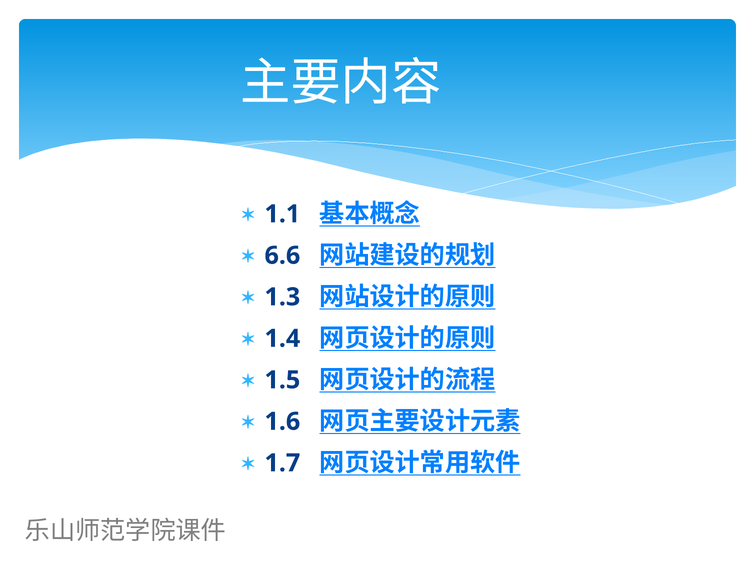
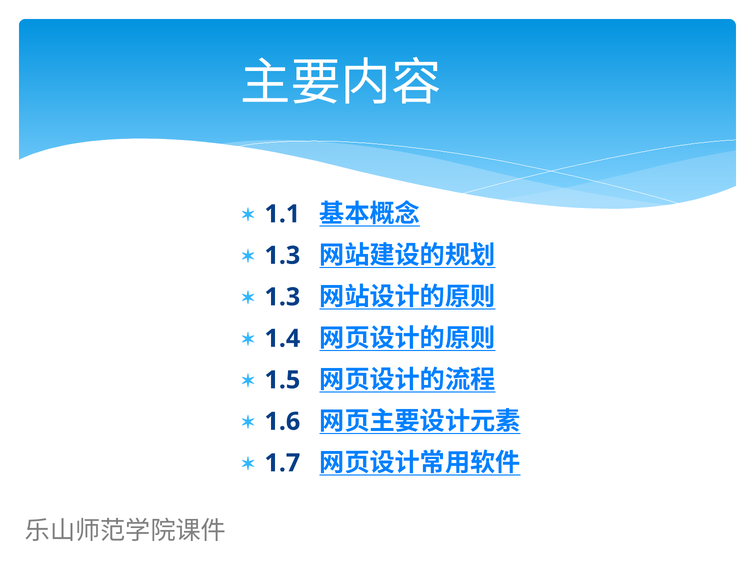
6.6: 6.6 -> 1.3 (282, 255)
